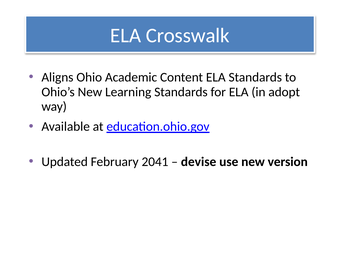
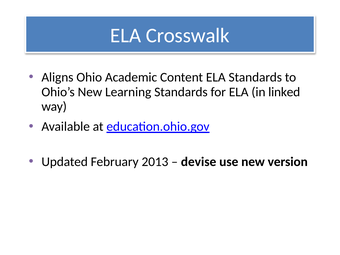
adopt: adopt -> linked (284, 92)
2041: 2041 -> 2013 (155, 162)
